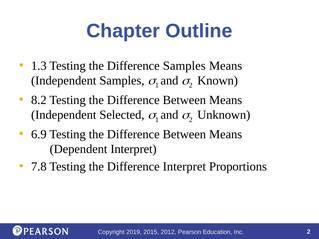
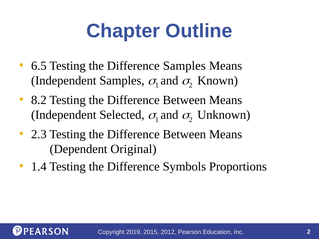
1.3: 1.3 -> 6.5 (39, 66)
6.9: 6.9 -> 2.3 (39, 134)
Dependent Interpret: Interpret -> Original (133, 149)
7.8: 7.8 -> 1.4 (39, 167)
Difference Interpret: Interpret -> Symbols (184, 167)
